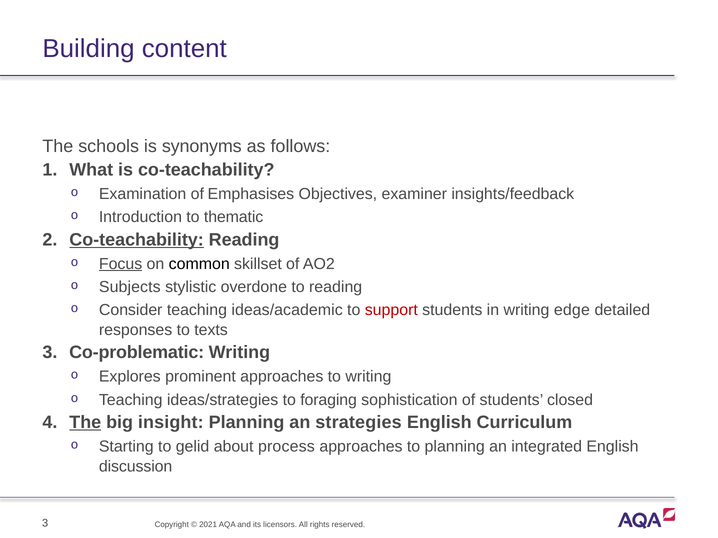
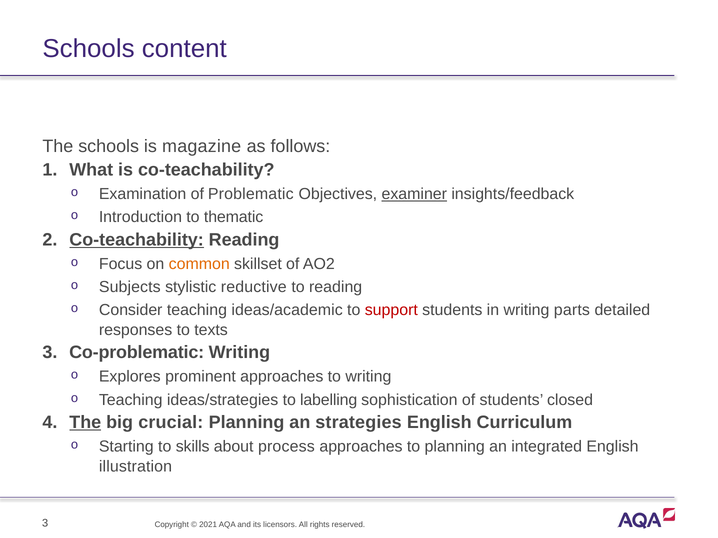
Building: Building -> Schools (89, 49)
synonyms: synonyms -> magazine (202, 146)
Emphasises: Emphasises -> Problematic (251, 194)
examiner underline: none -> present (414, 194)
Focus underline: present -> none (121, 264)
common colour: black -> orange (199, 264)
overdone: overdone -> reductive (254, 287)
edge: edge -> parts (572, 310)
foraging: foraging -> labelling (329, 400)
insight: insight -> crucial (171, 423)
gelid: gelid -> skills (193, 447)
discussion: discussion -> illustration (136, 467)
